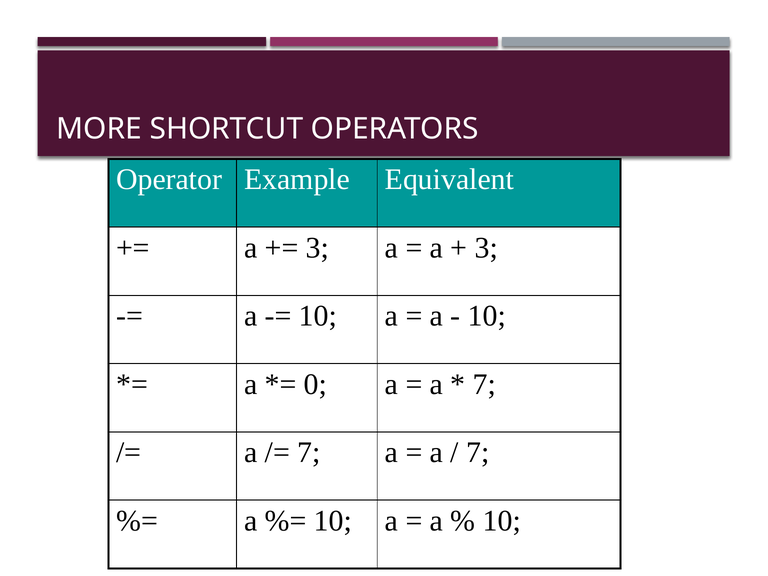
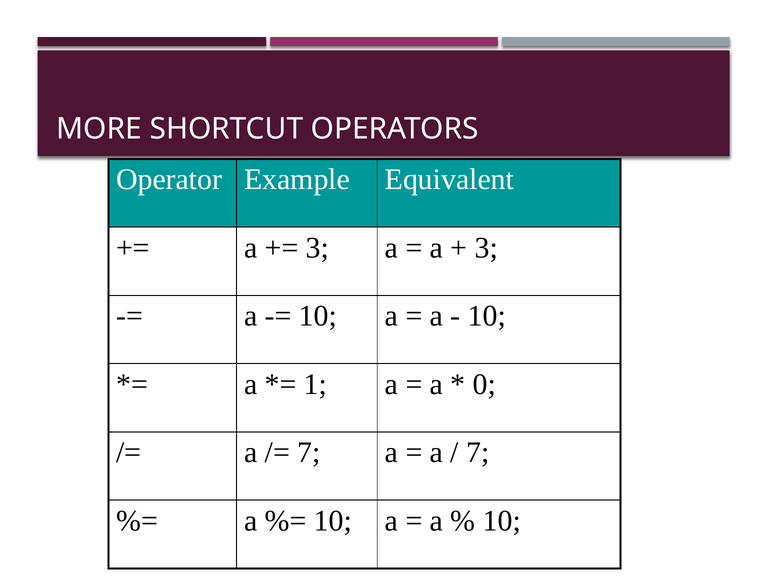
0: 0 -> 1 (316, 384)
7: 7 -> 0 (484, 384)
